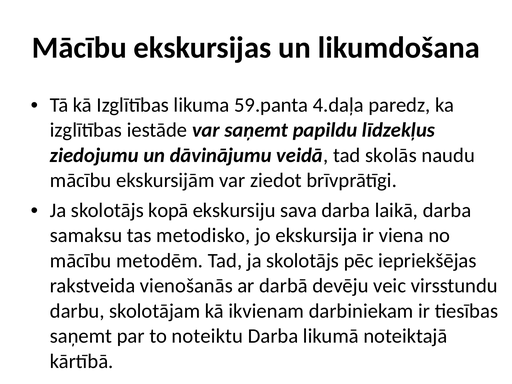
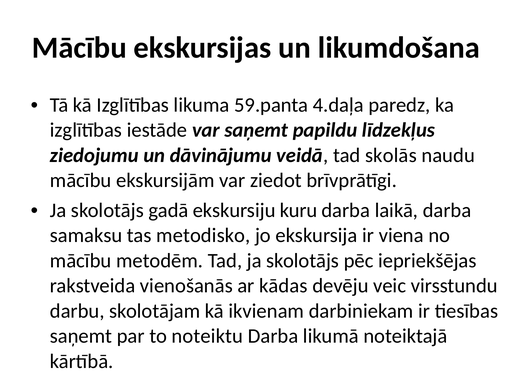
kopā: kopā -> gadā (168, 210)
sava: sava -> kuru (299, 210)
darbā: darbā -> kādas (283, 286)
